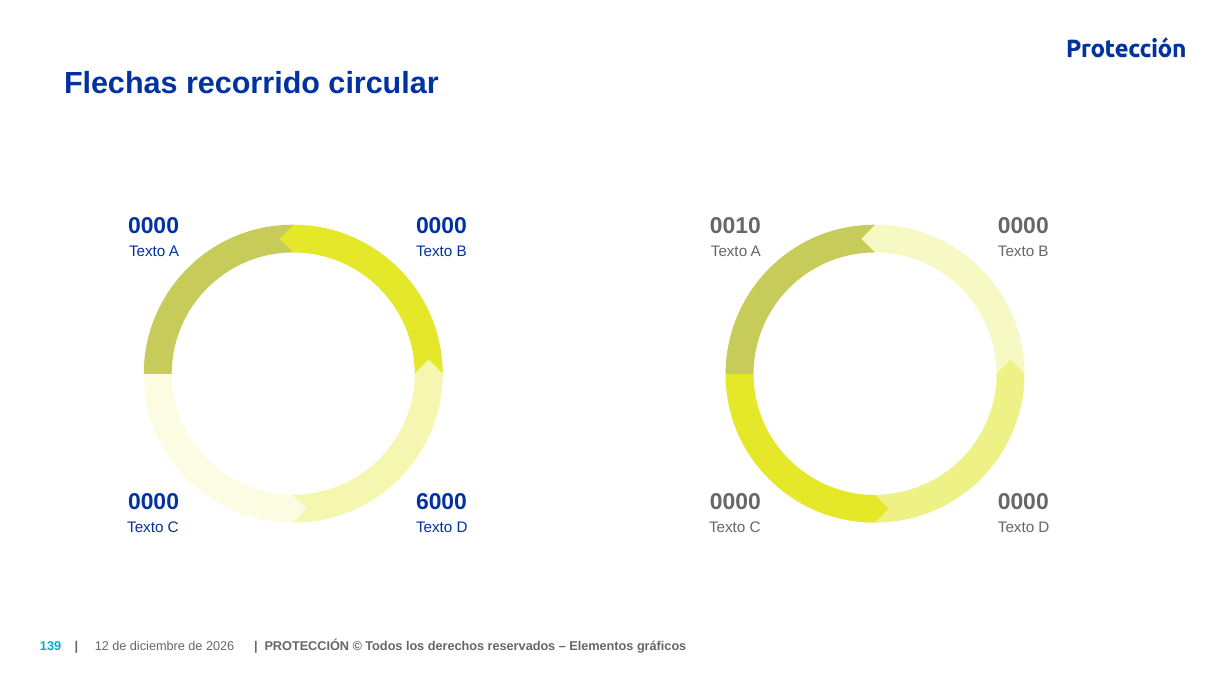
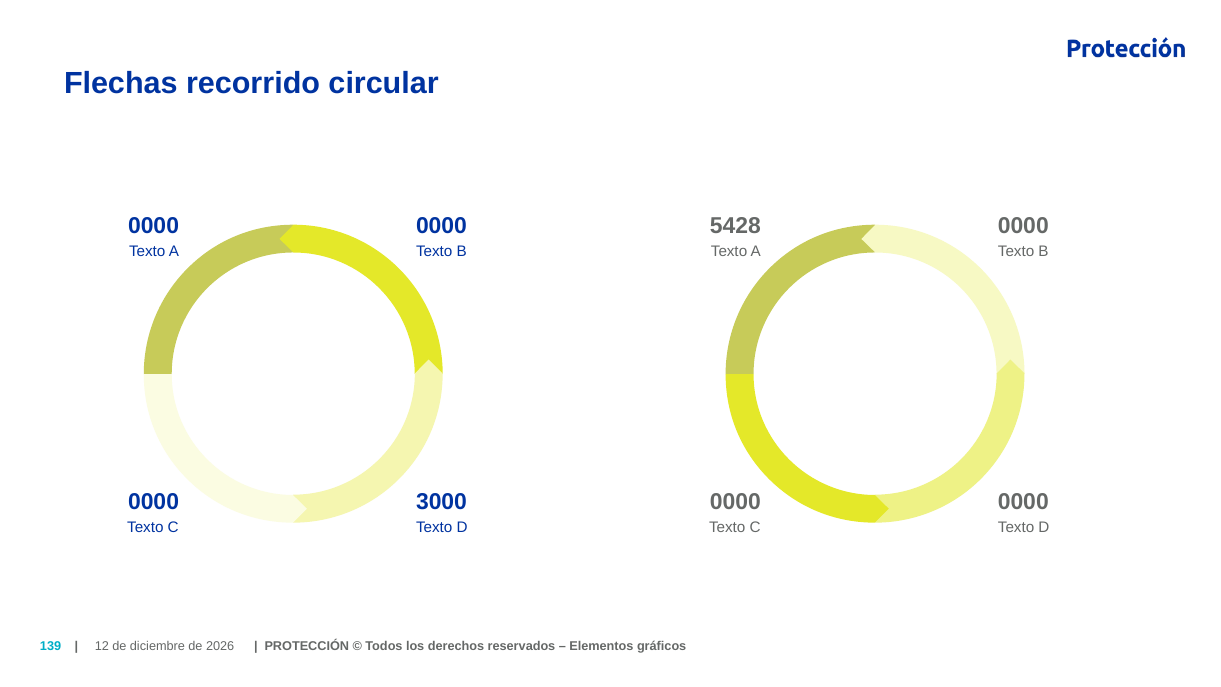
0010: 0010 -> 5428 (735, 226)
6000: 6000 -> 3000 (441, 502)
